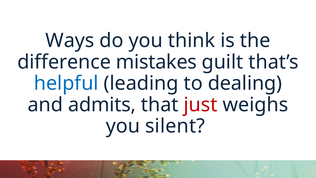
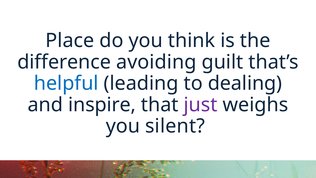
Ways: Ways -> Place (70, 41)
mistakes: mistakes -> avoiding (156, 62)
admits: admits -> inspire (102, 105)
just colour: red -> purple (201, 105)
